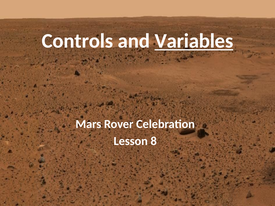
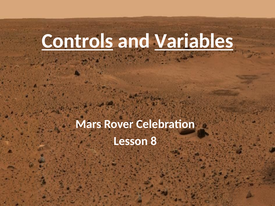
Controls underline: none -> present (77, 41)
